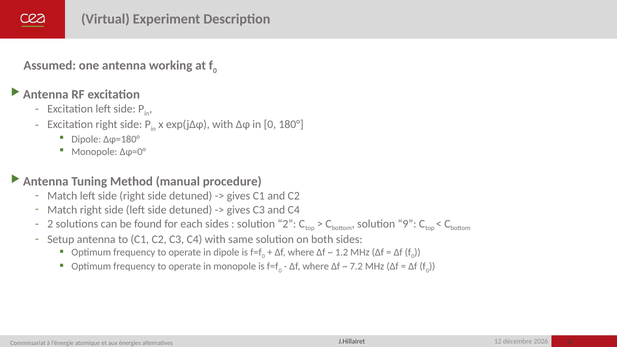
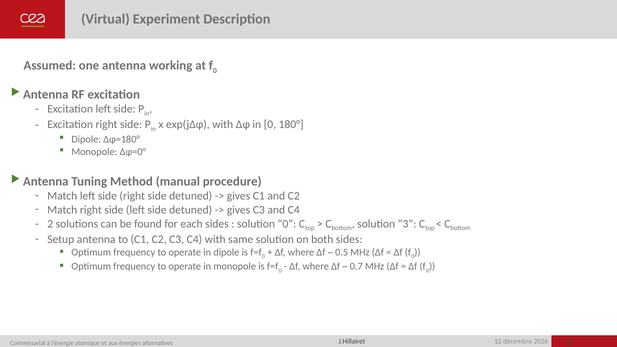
solution 2: 2 -> 0 (287, 224)
9: 9 -> 3 (407, 224)
1.2: 1.2 -> 0.5 (342, 253)
7.2: 7.2 -> 0.7 (356, 267)
